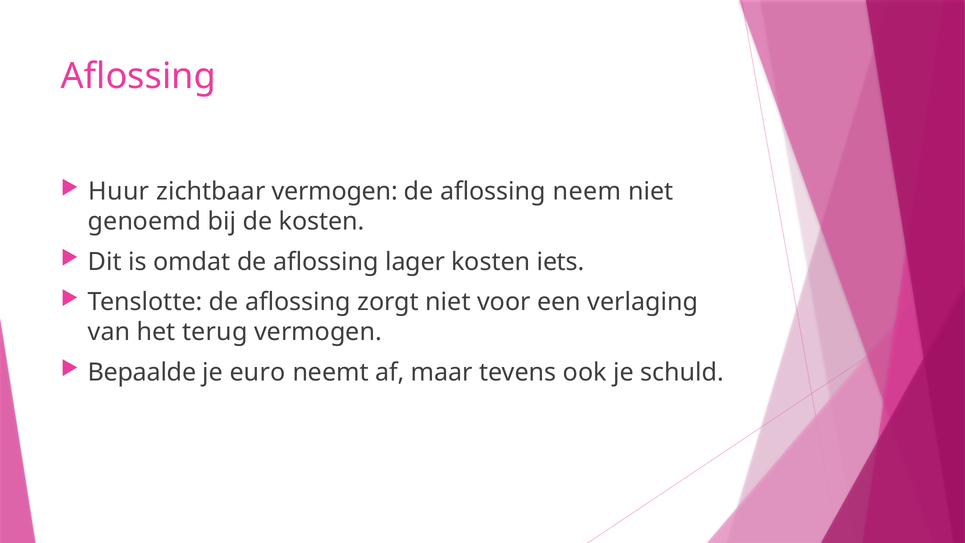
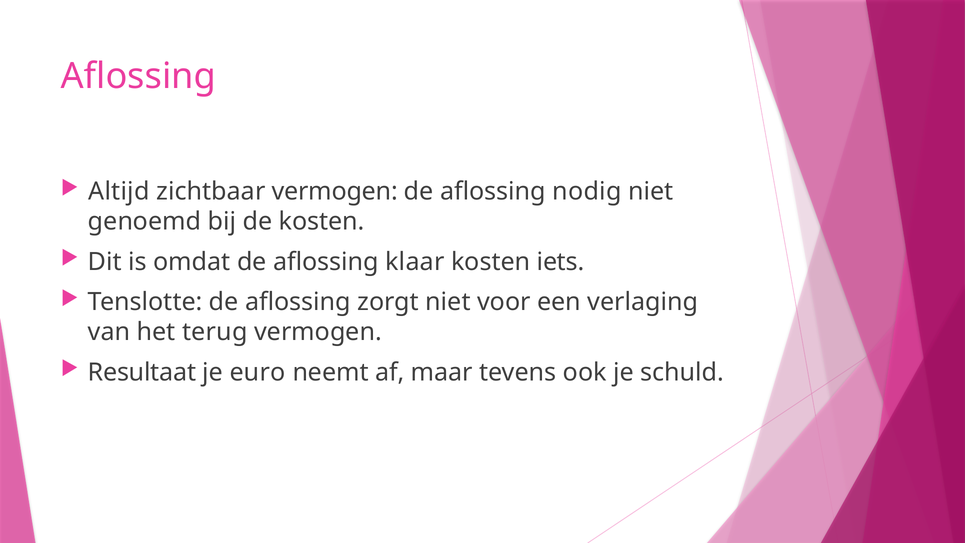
Huur: Huur -> Altijd (119, 191)
neem: neem -> nodig (587, 191)
lager: lager -> klaar (415, 262)
Bepaalde: Bepaalde -> Resultaat (142, 372)
